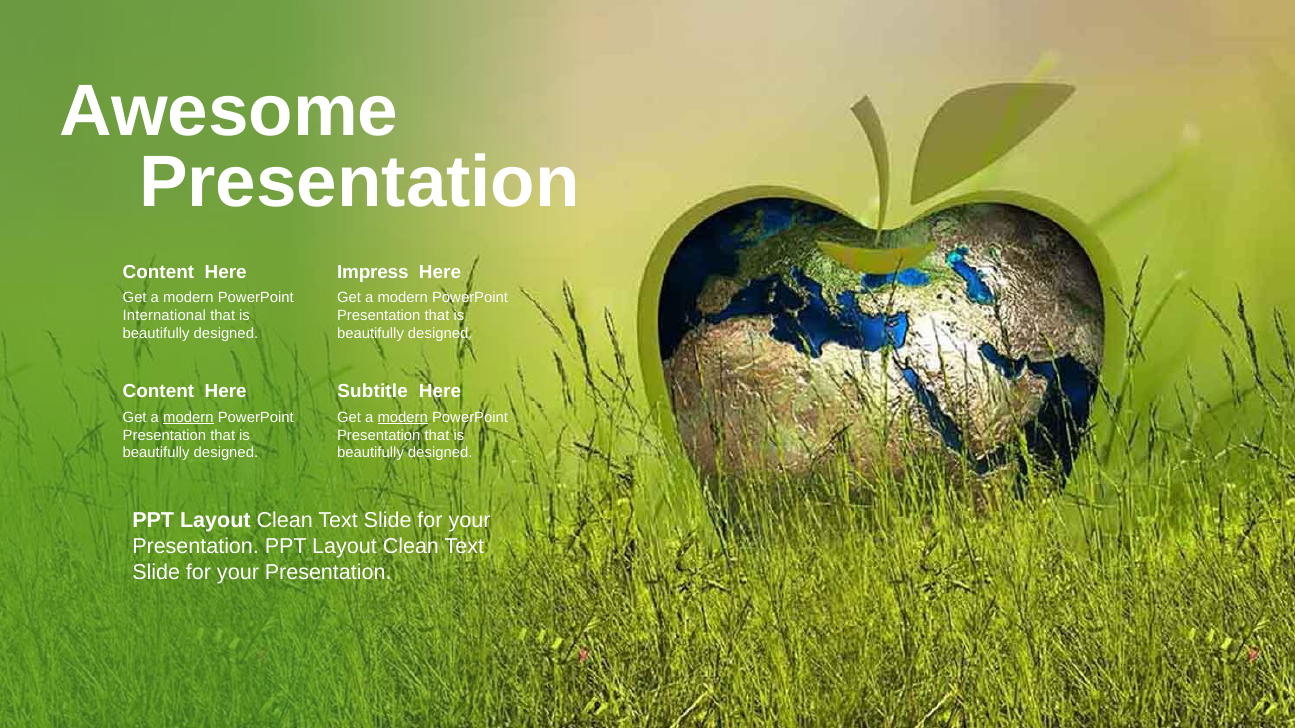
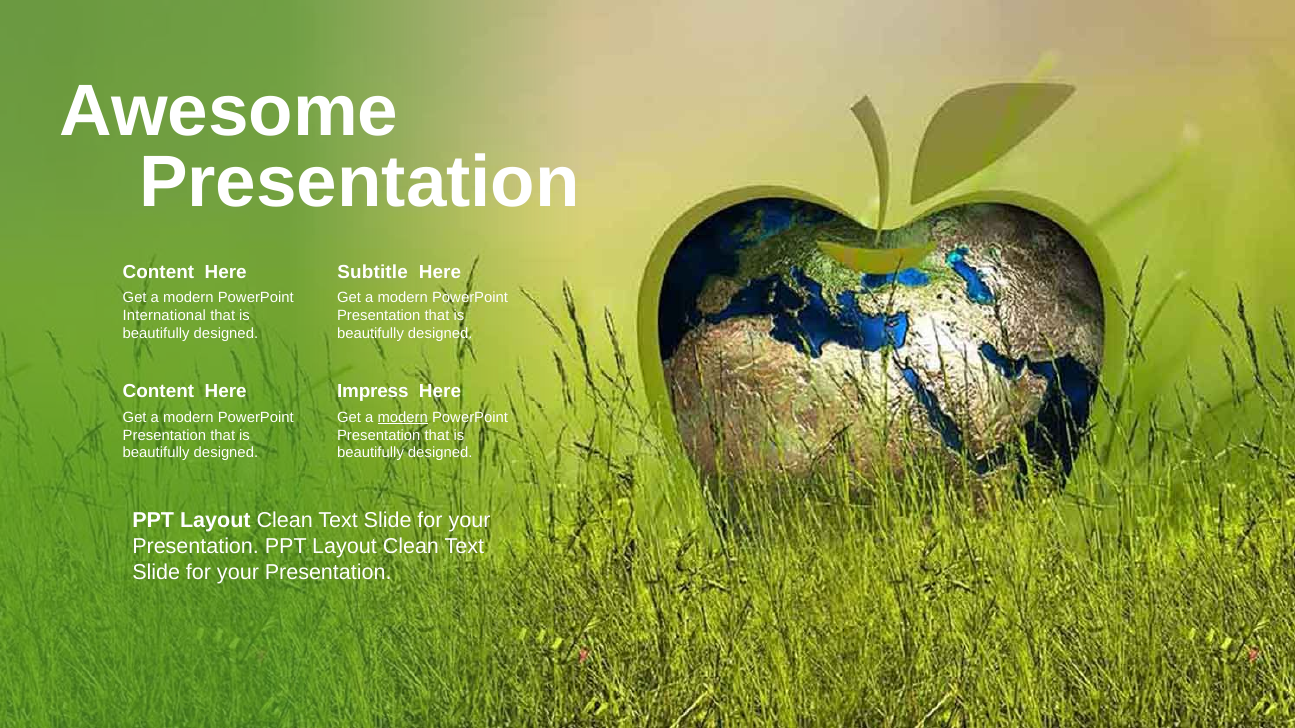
Impress: Impress -> Subtitle (373, 272)
Subtitle: Subtitle -> Impress (373, 392)
modern underline: present -> none (188, 418)
